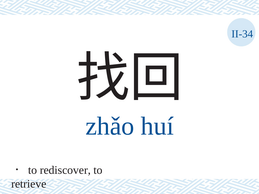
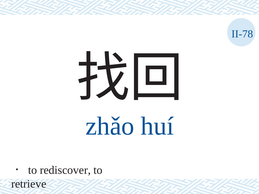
II-34: II-34 -> II-78 (242, 34)
